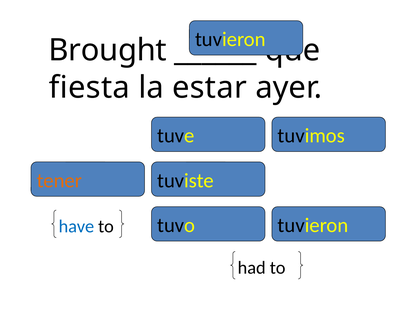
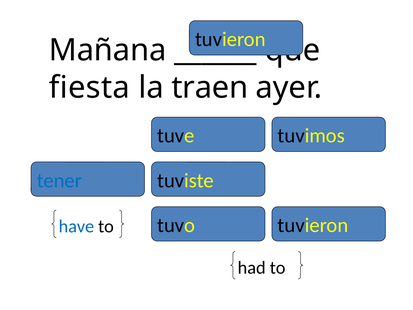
Brought: Brought -> Mañana (108, 50)
estar: estar -> traen (210, 87)
tener colour: orange -> blue (59, 180)
